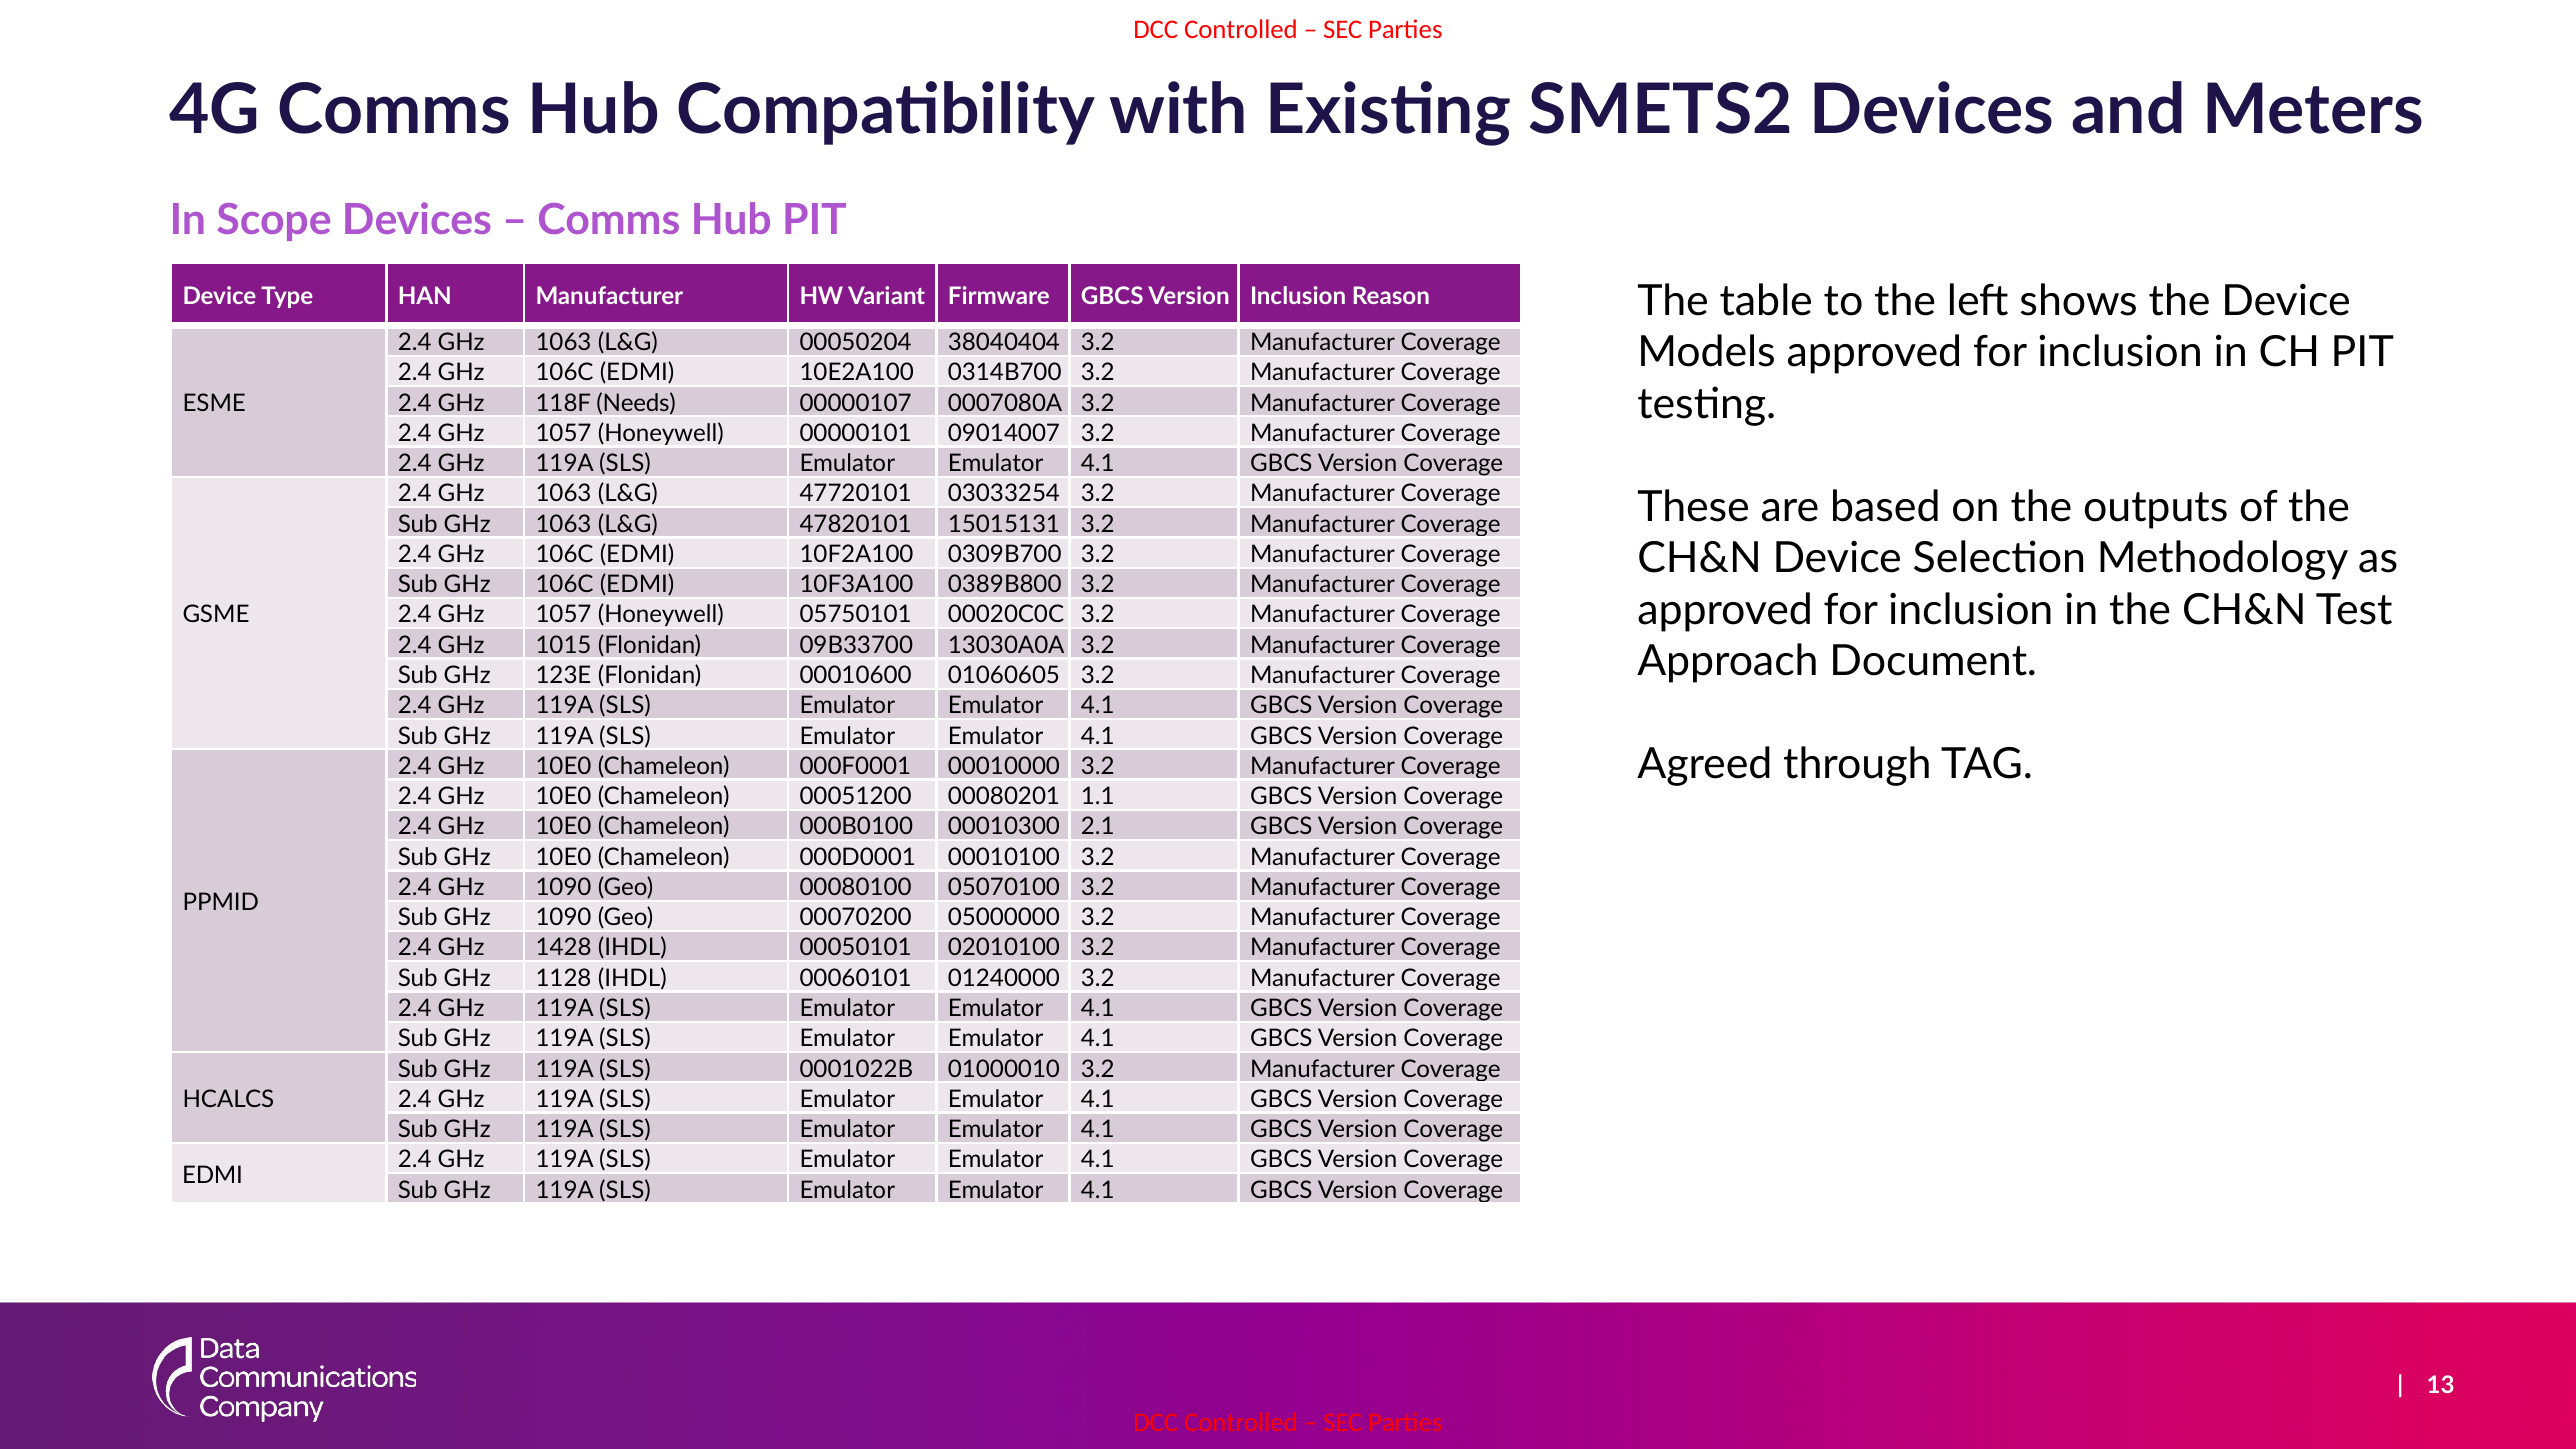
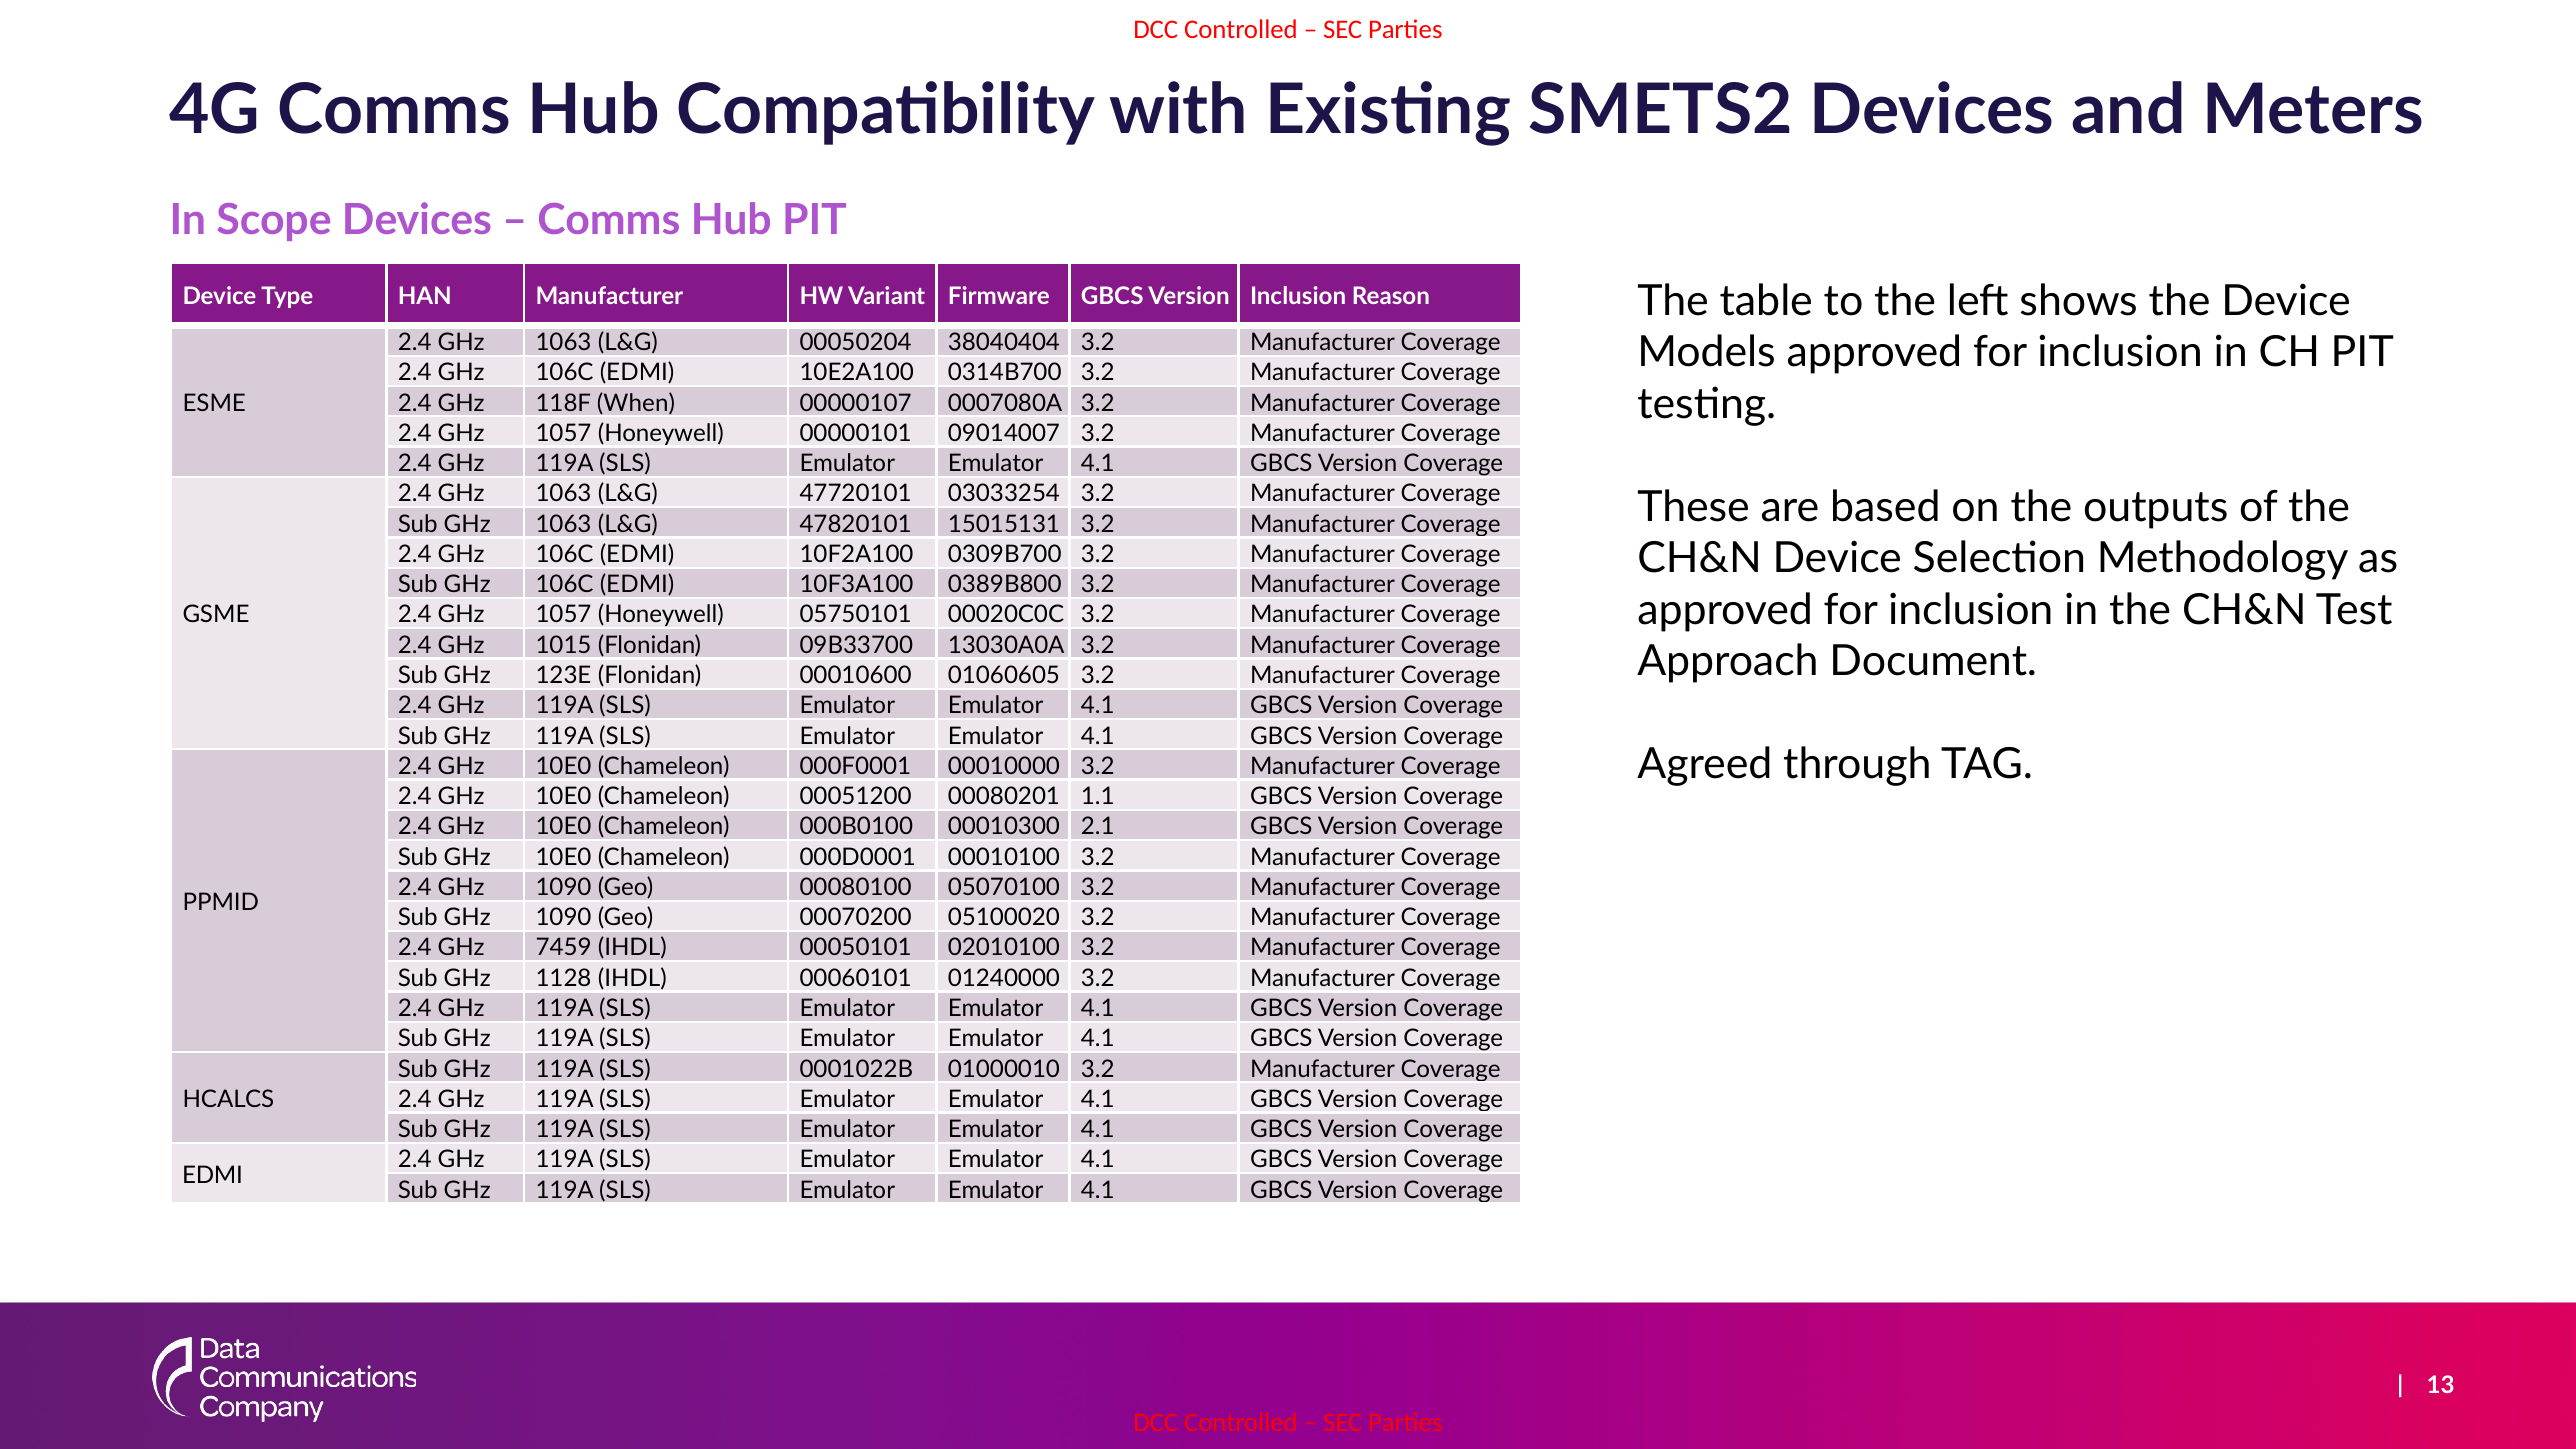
Needs: Needs -> When (636, 403)
05000000: 05000000 -> 05100020 (1004, 918)
1428: 1428 -> 7459 (564, 948)
